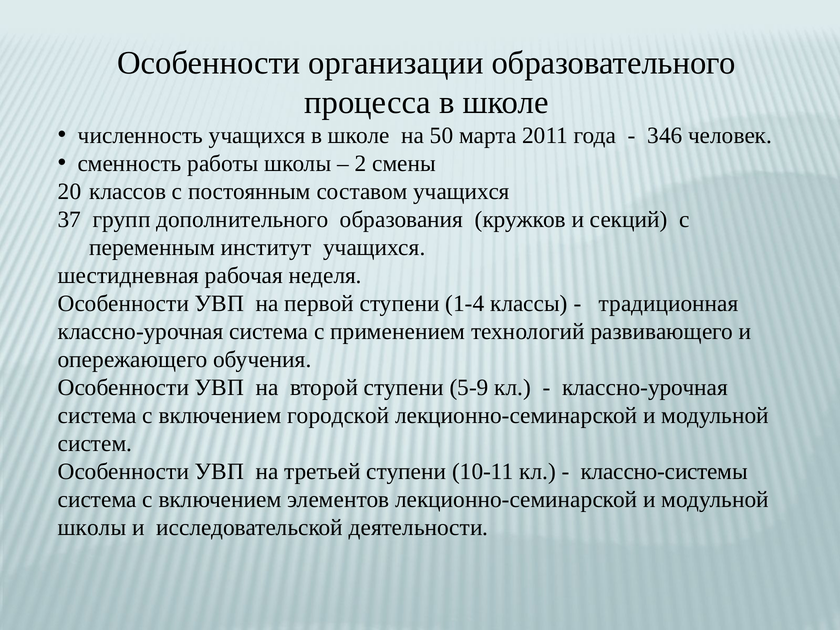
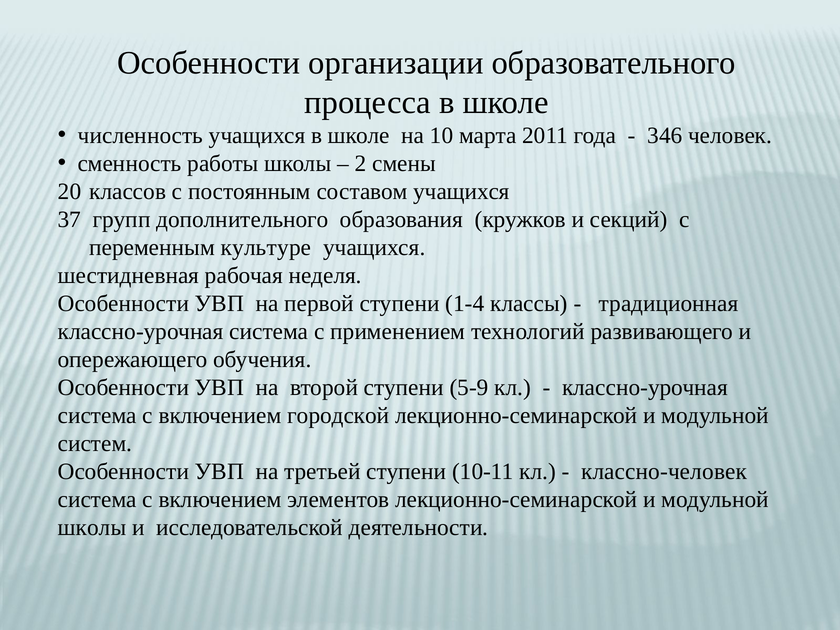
50: 50 -> 10 (442, 135)
институт: институт -> культуре (266, 247)
классно-системы: классно-системы -> классно-человек (664, 472)
